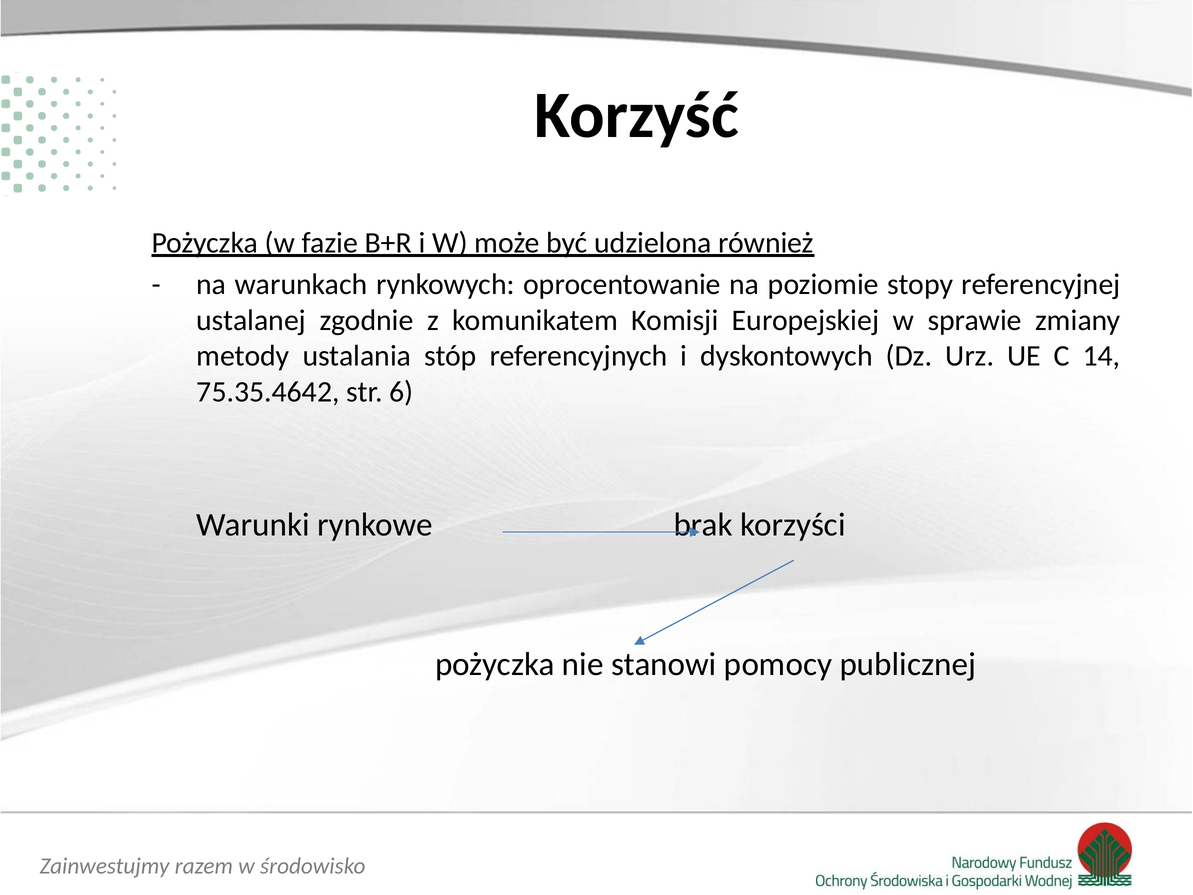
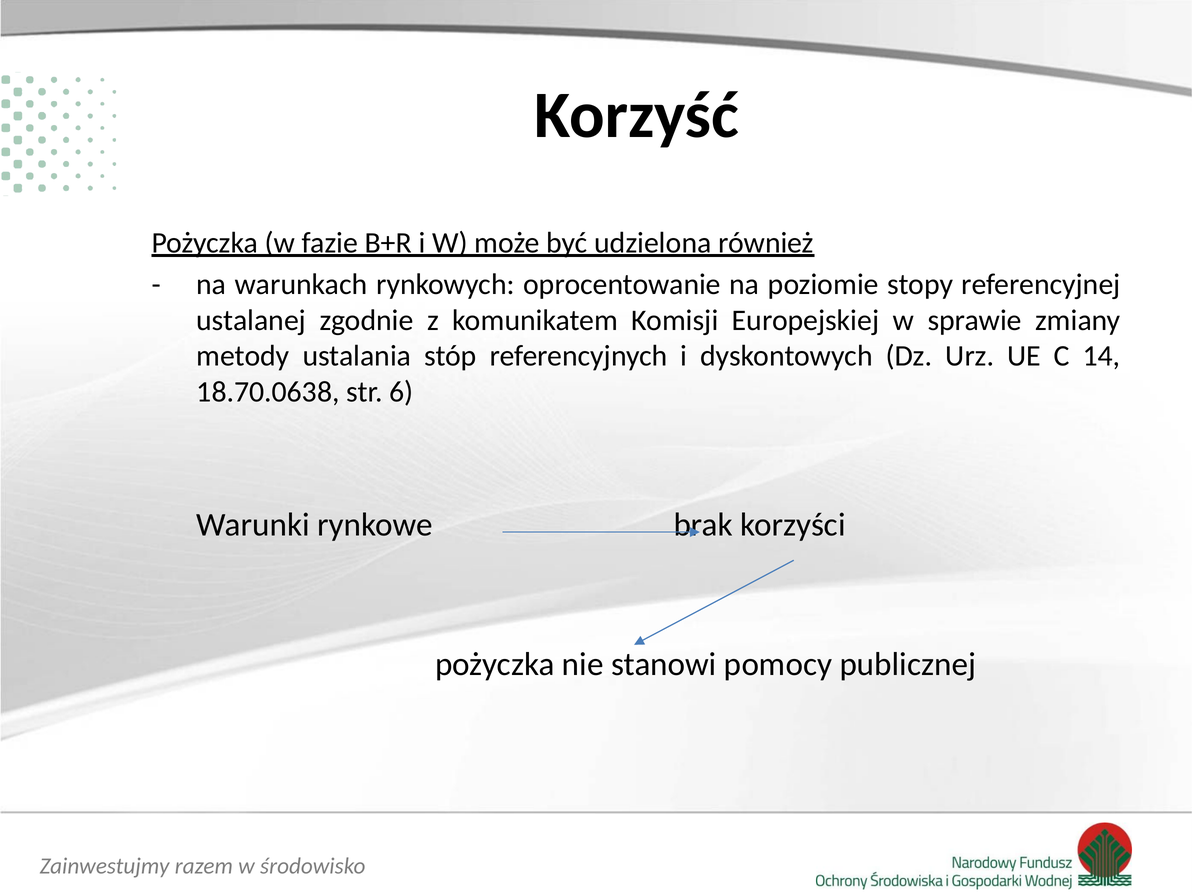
75.35.4642: 75.35.4642 -> 18.70.0638 (268, 392)
